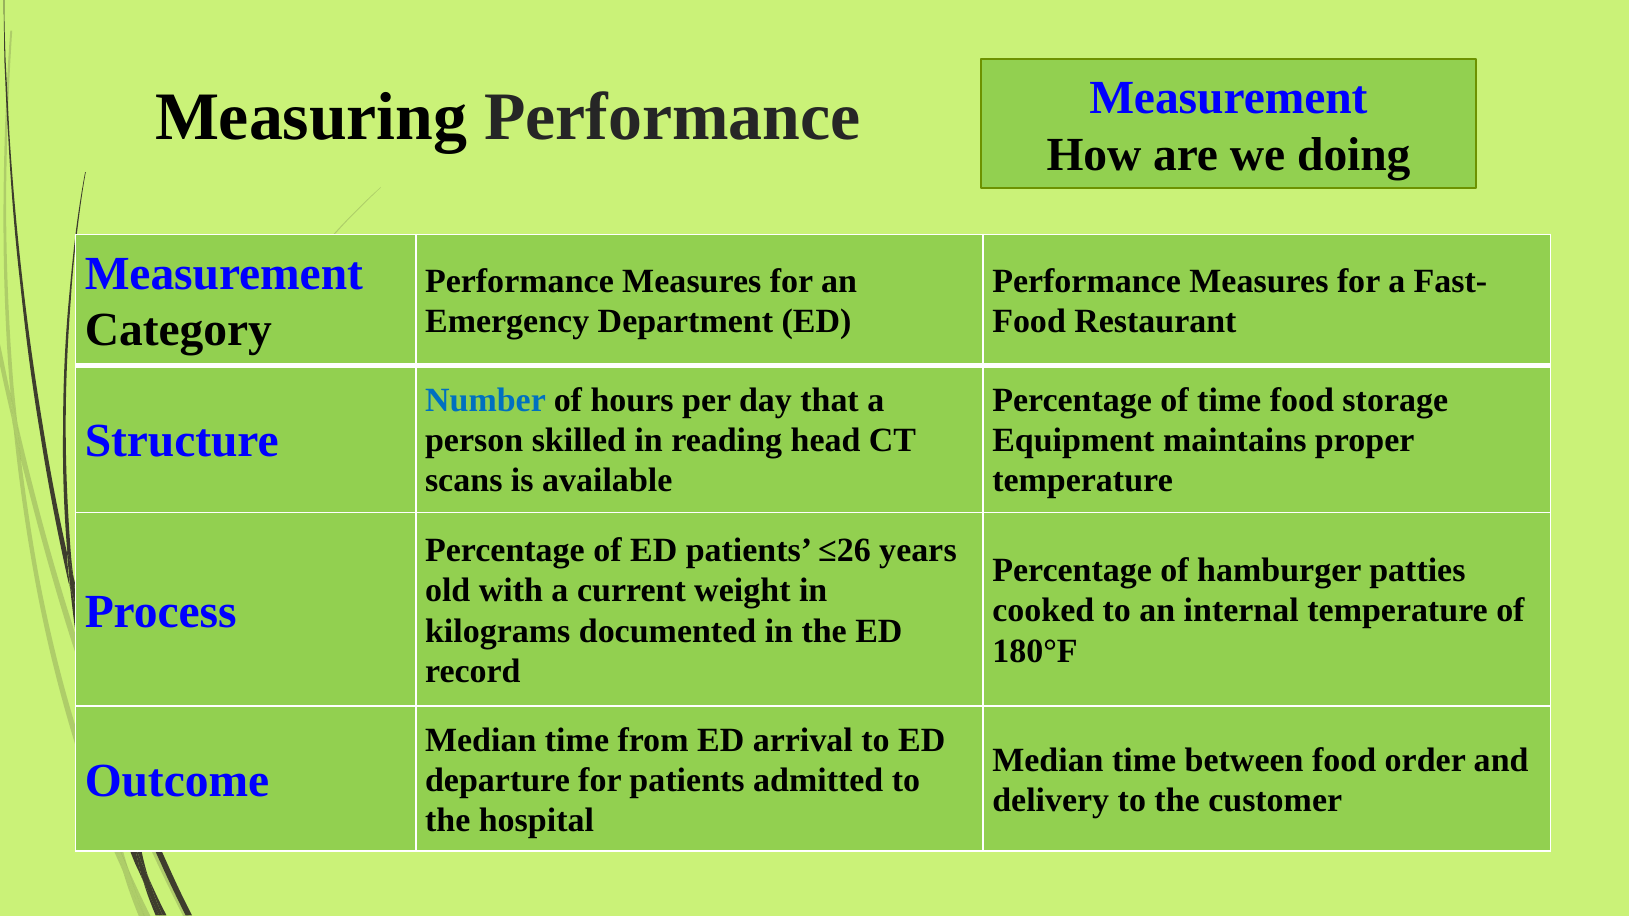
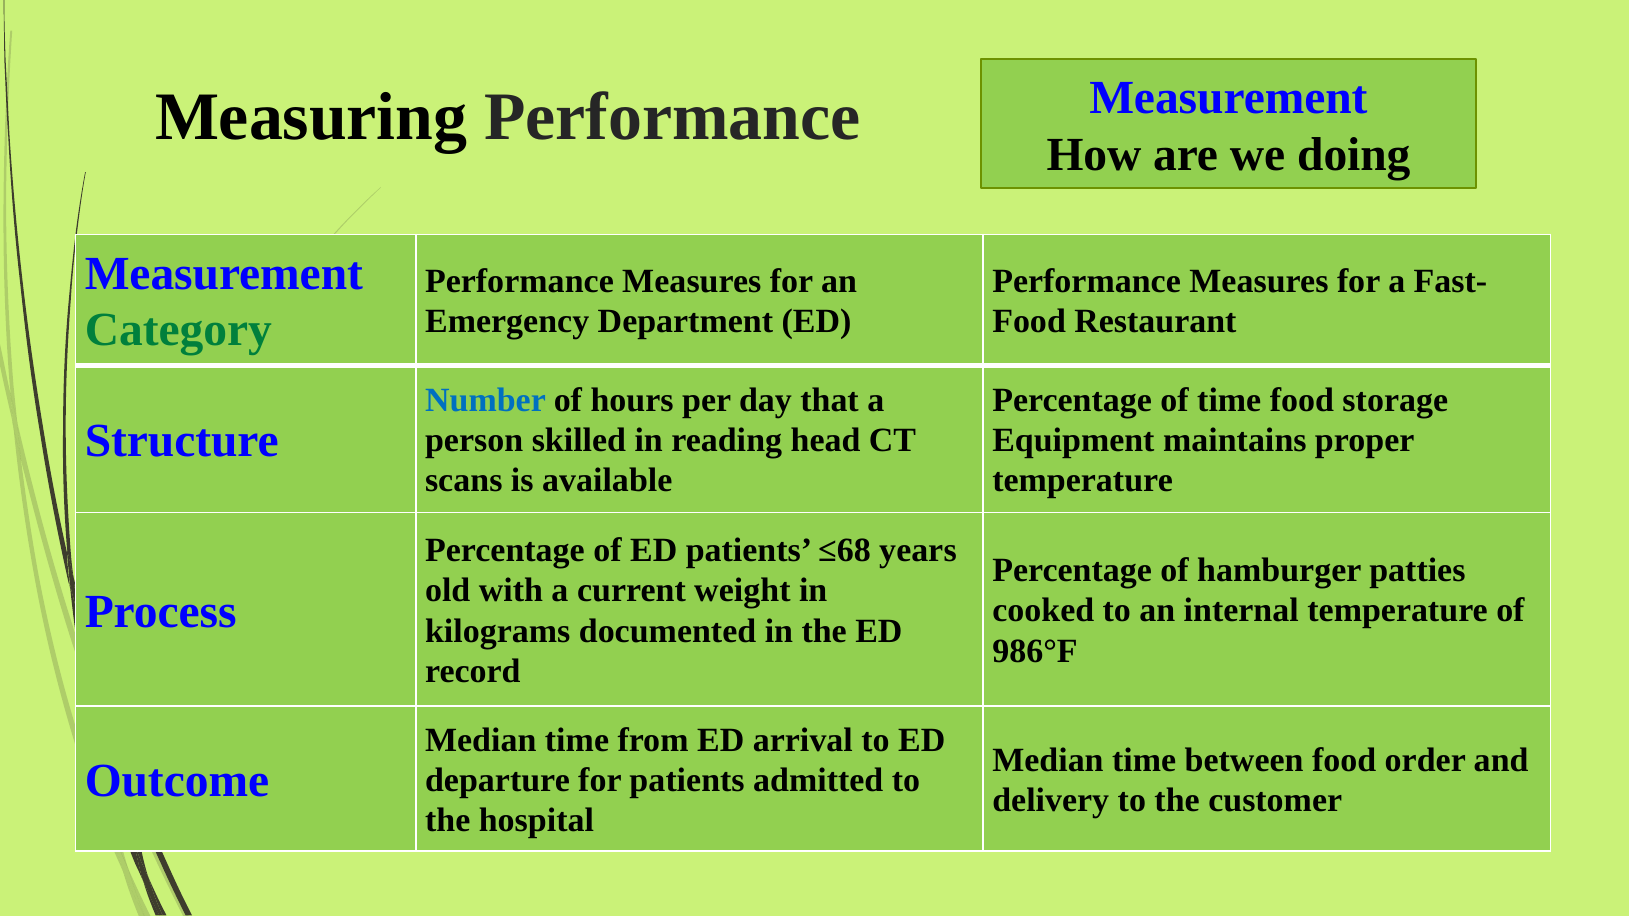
Category colour: black -> green (178, 330)
≤26: ≤26 -> ≤68 (844, 551)
180°F: 180°F -> 986°F (1035, 651)
